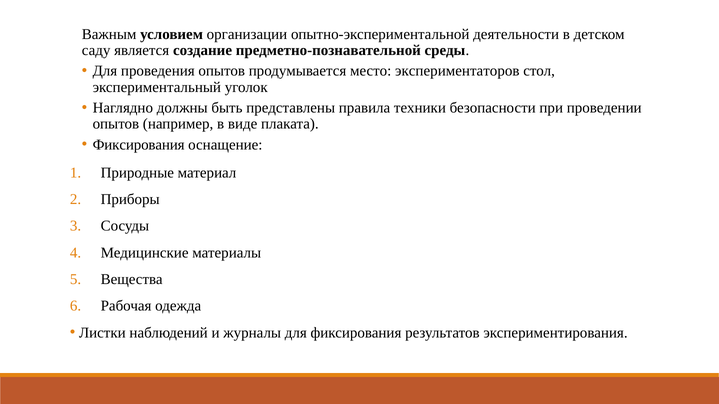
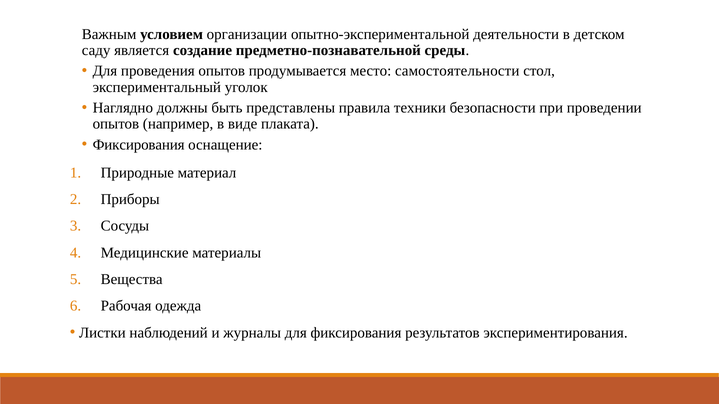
экспериментаторов: экспериментаторов -> самостоятельности (457, 71)
